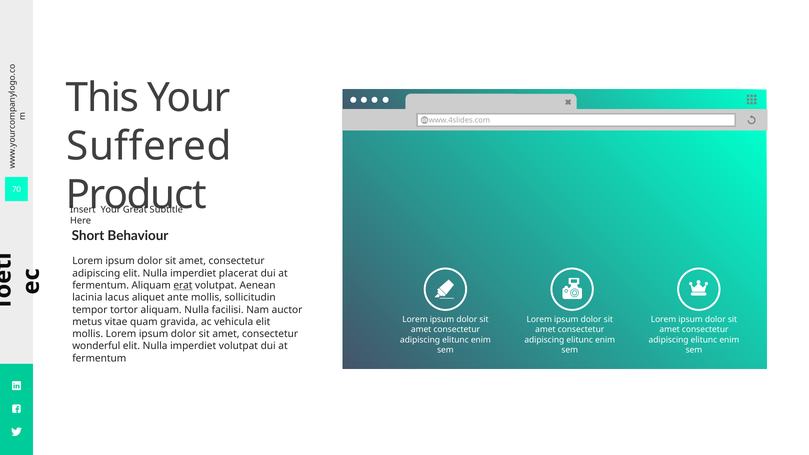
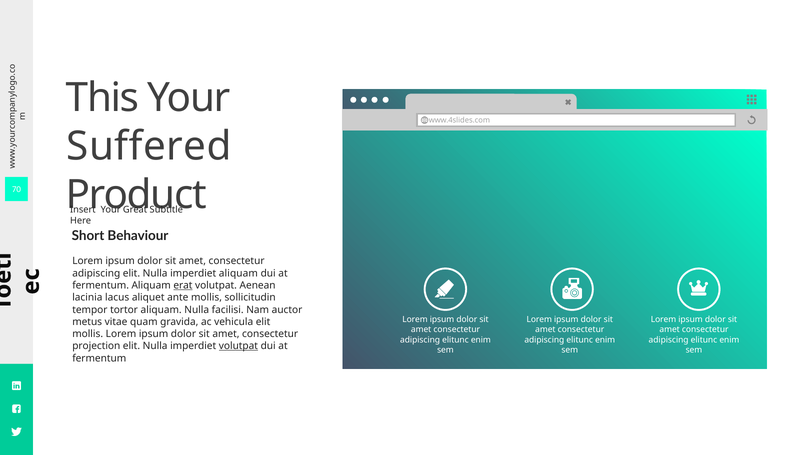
imperdiet placerat: placerat -> aliquam (238, 273)
wonderful: wonderful -> projection (96, 346)
volutpat underline: none -> present (238, 346)
